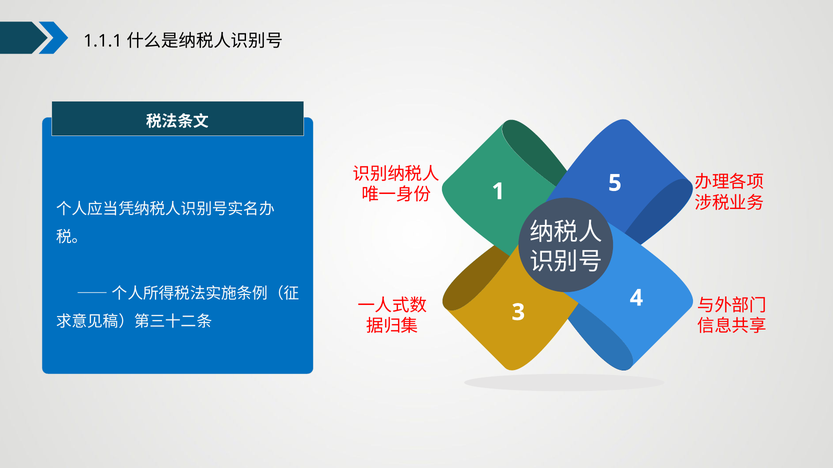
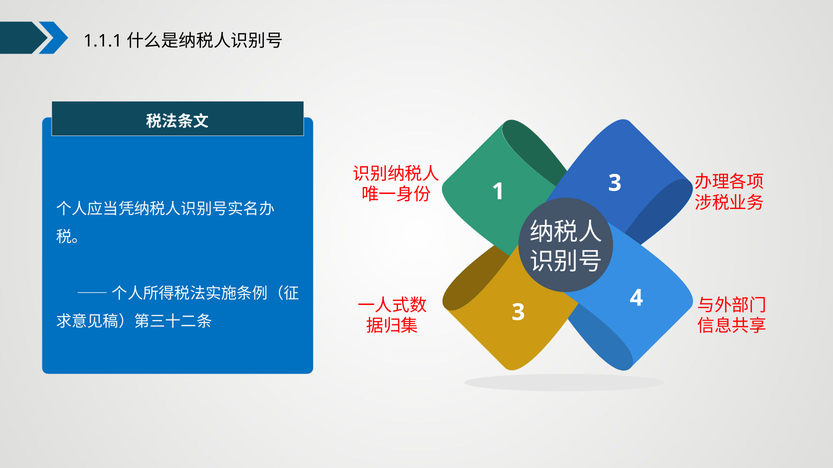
1 5: 5 -> 3 (615, 183)
